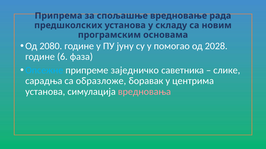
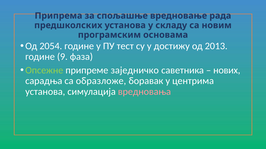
2080: 2080 -> 2054 (51, 46)
јуну: јуну -> тест (125, 46)
помогао: помогао -> достижу (172, 46)
2028: 2028 -> 2013 (216, 46)
6: 6 -> 9 (62, 57)
Опсежне colour: light blue -> light green (44, 70)
слике: слике -> нових (227, 70)
